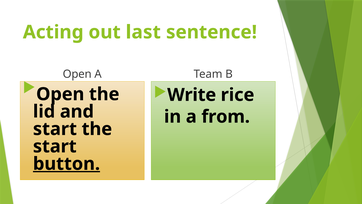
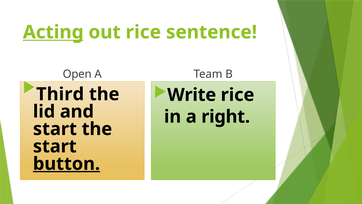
Acting underline: none -> present (53, 32)
out last: last -> rice (143, 32)
Open: Open -> Third (60, 94)
from: from -> right (226, 116)
